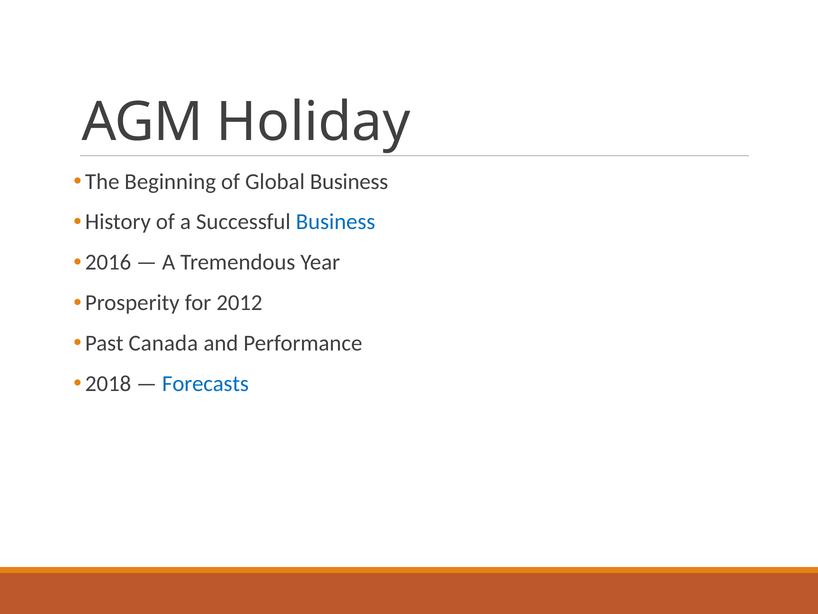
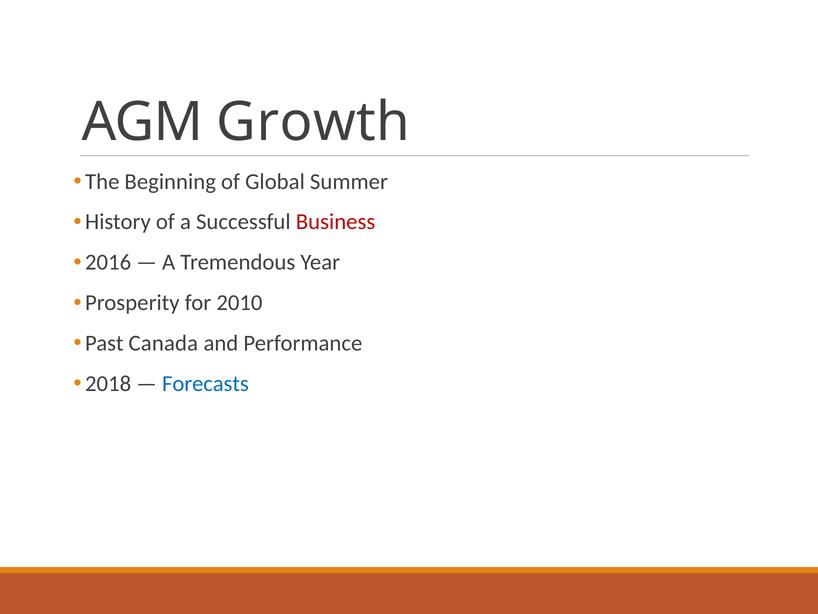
Holiday: Holiday -> Growth (313, 122)
Global Business: Business -> Summer (349, 181)
Business colour: blue -> red (336, 222)
2012: 2012 -> 2010 (239, 303)
